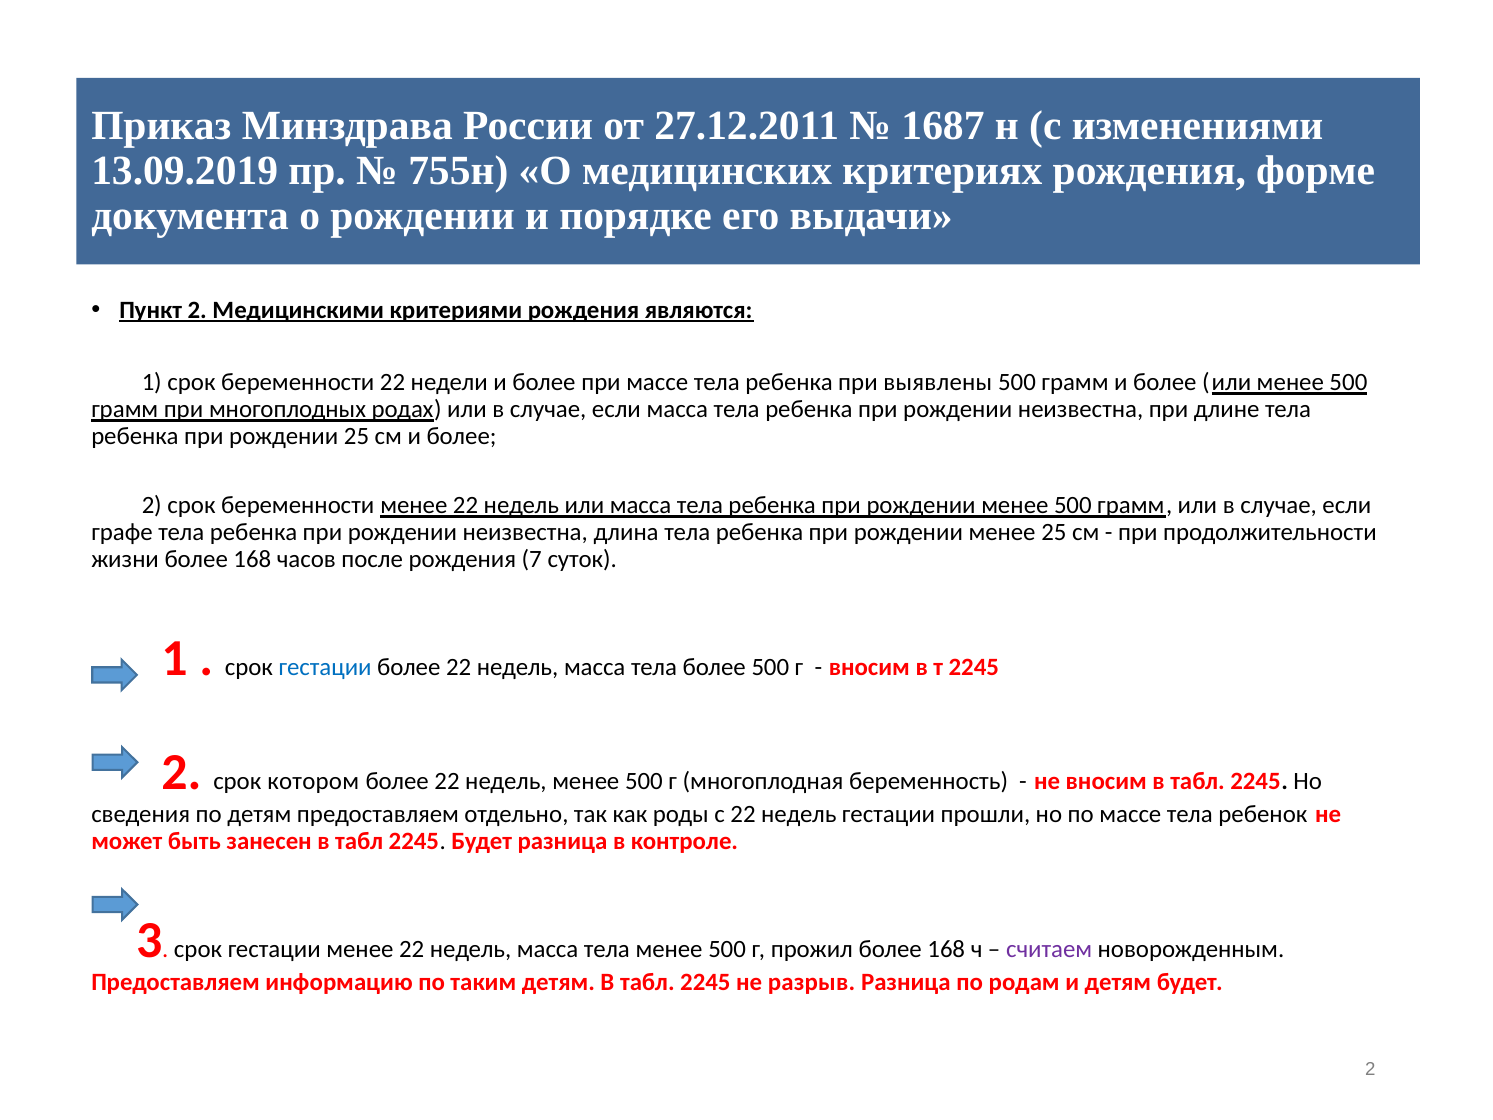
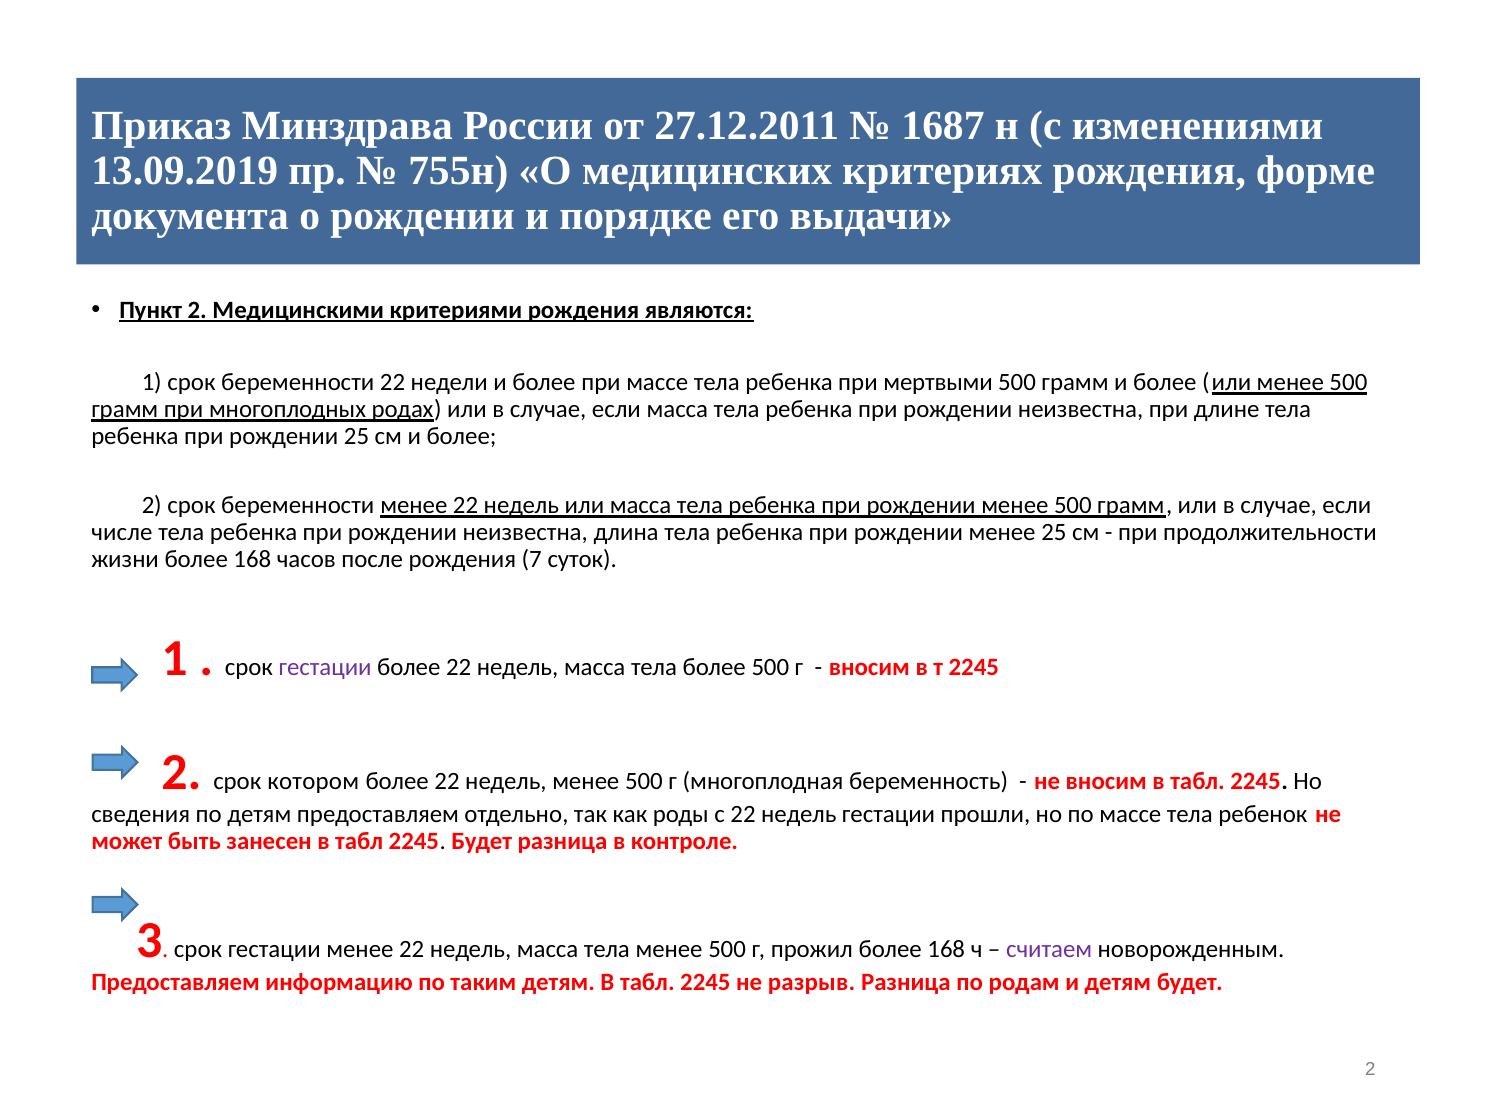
выявлены: выявлены -> мертвыми (938, 383)
графе: графе -> числе (122, 532)
гестации colour: blue -> purple (325, 667)
